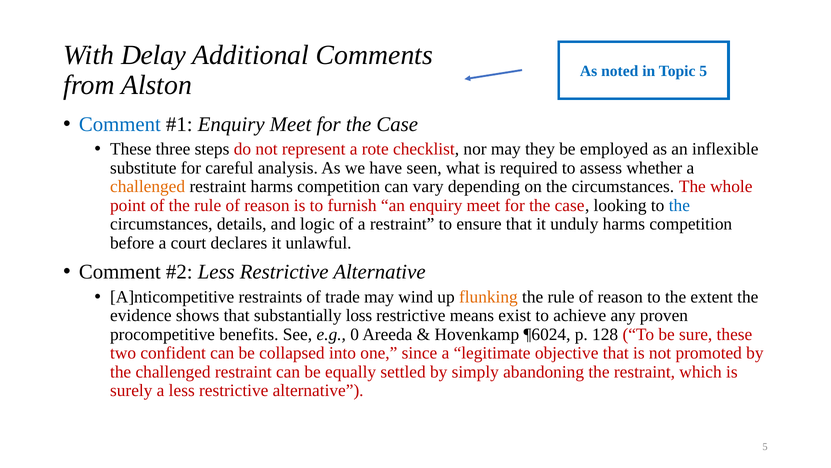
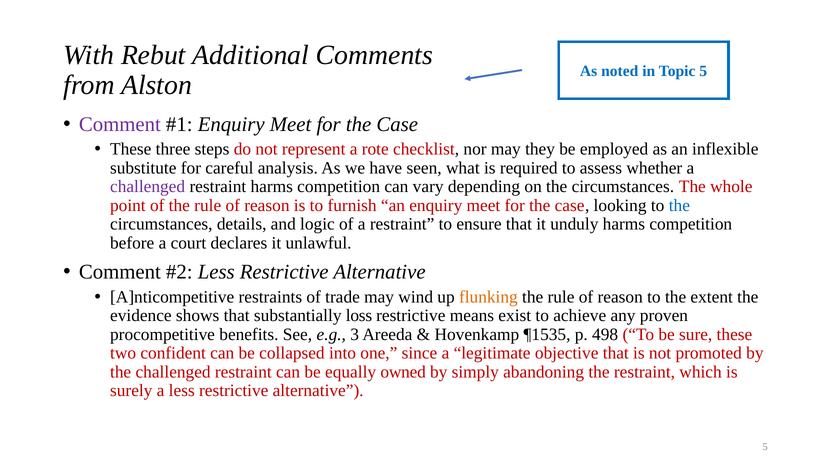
Delay: Delay -> Rebut (153, 55)
Comment colour: blue -> purple (120, 124)
challenged colour: orange -> purple (148, 186)
0: 0 -> 3 (355, 334)
¶6024: ¶6024 -> ¶1535 (547, 334)
128: 128 -> 498 (605, 334)
settled: settled -> owned (403, 371)
